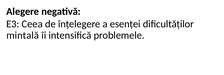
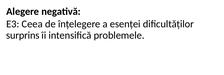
mintală: mintală -> surprins (23, 35)
